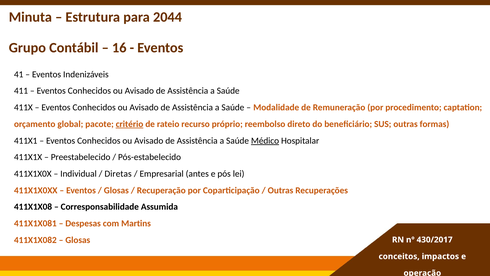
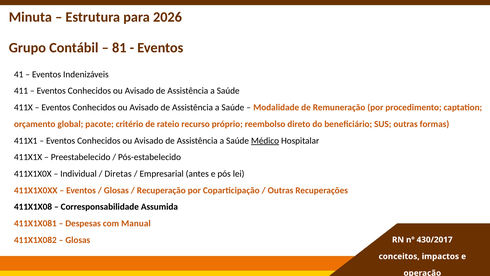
2044: 2044 -> 2026 (167, 17)
16: 16 -> 81 (119, 48)
critério underline: present -> none (130, 124)
Martins: Martins -> Manual (136, 223)
